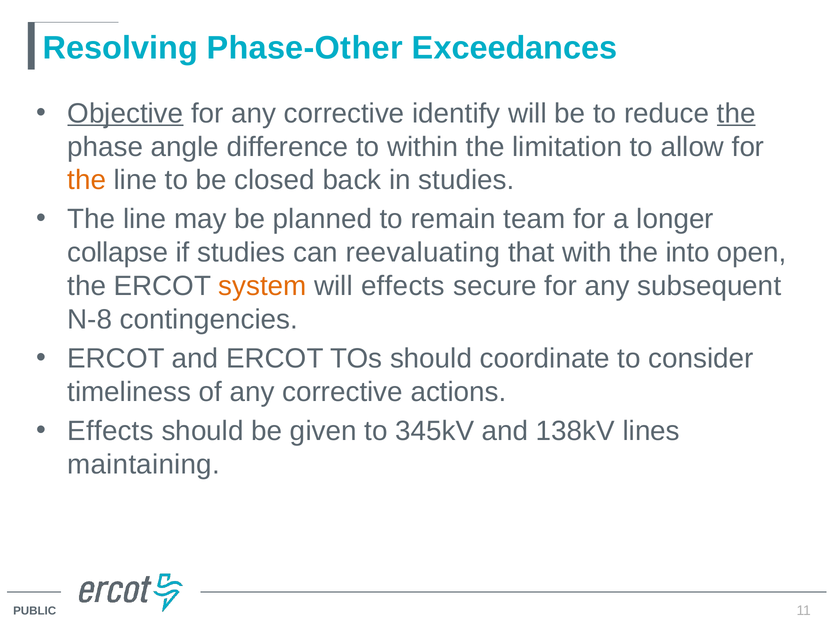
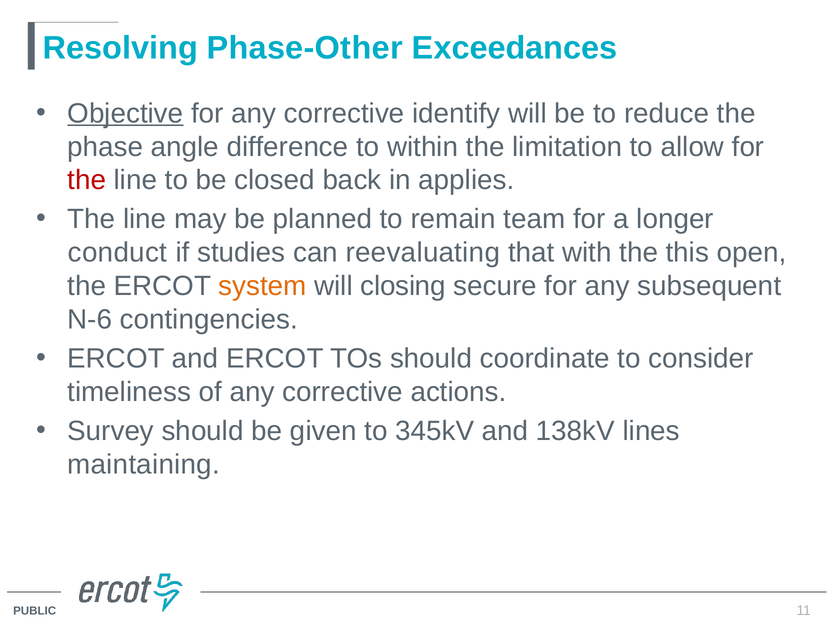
the underline: present -> none (736, 113)
the colour: orange -> red (87, 180)
in studies: studies -> applies (466, 180)
collapse: collapse -> conduct (117, 252)
into: into -> this (687, 252)
will effects: effects -> closing (403, 286)
N-8: N-8 -> N-6 (90, 319)
Effects: Effects -> Survey (111, 431)
